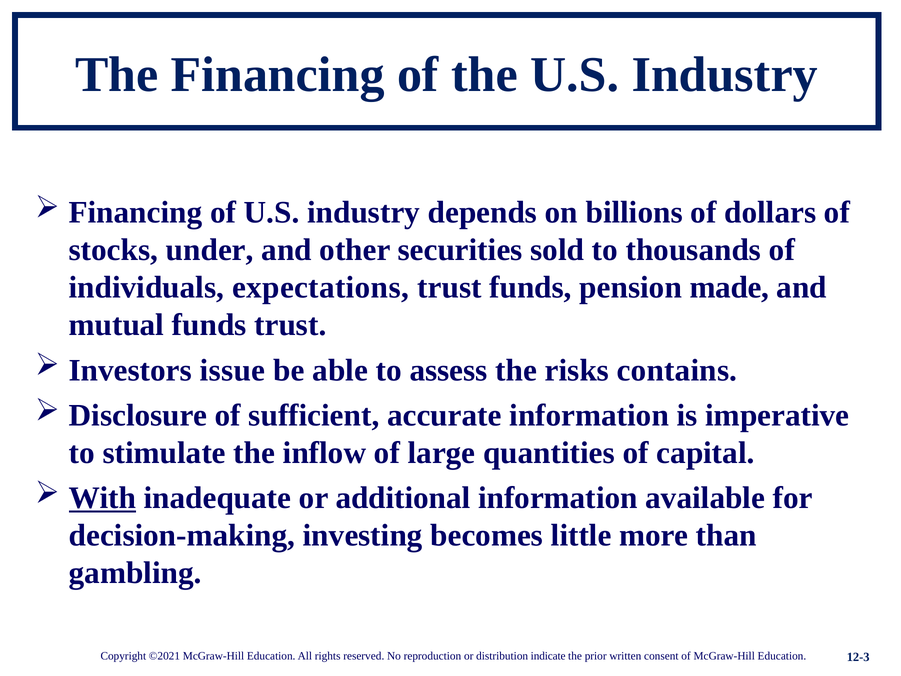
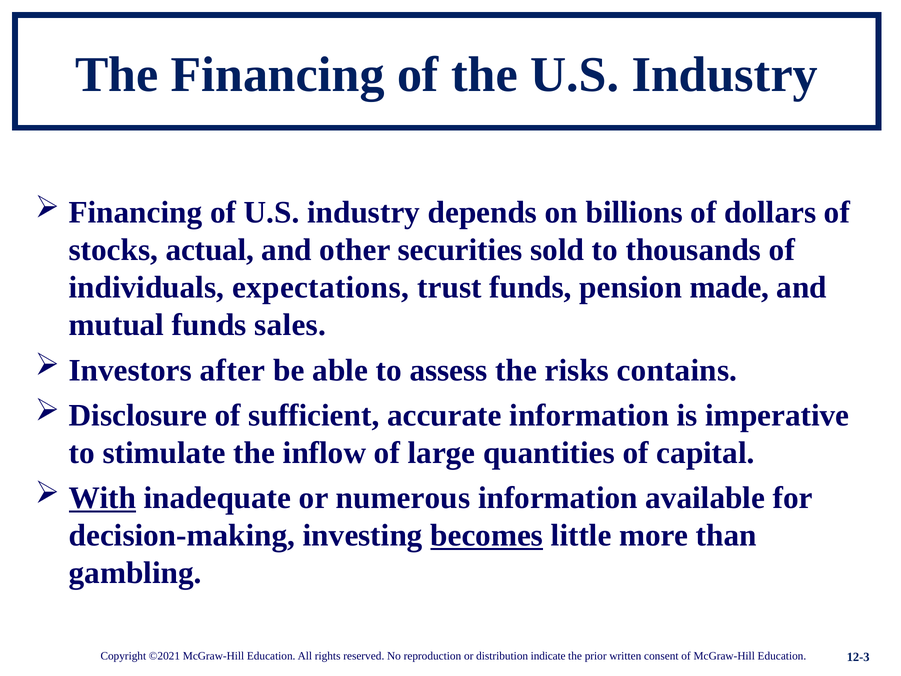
under: under -> actual (210, 250)
funds trust: trust -> sales (290, 325)
issue: issue -> after (233, 370)
additional: additional -> numerous (403, 498)
becomes underline: none -> present (487, 535)
